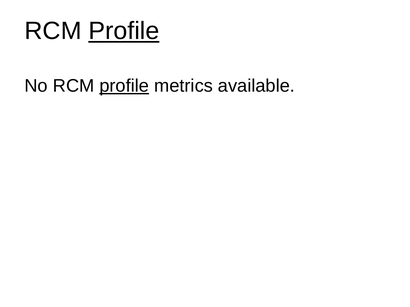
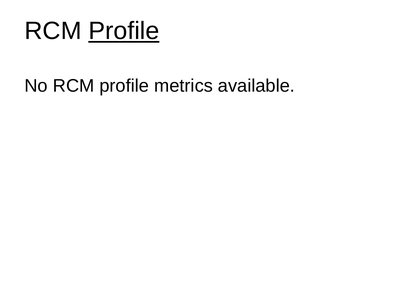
profile underline: present -> none (124, 86)
